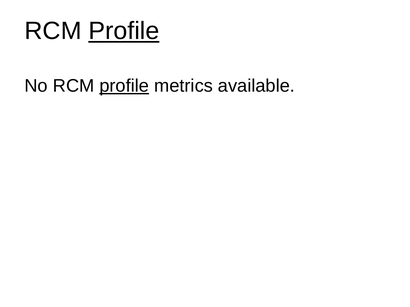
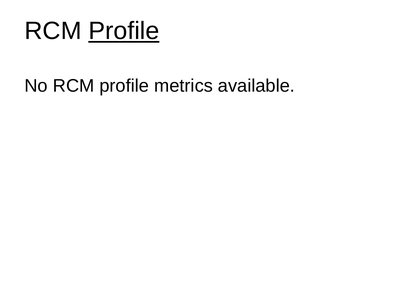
profile underline: present -> none (124, 86)
